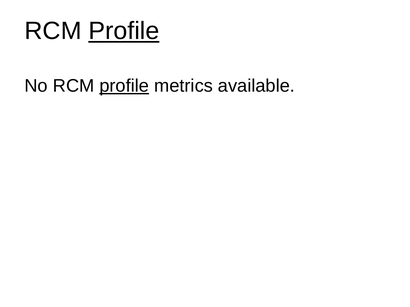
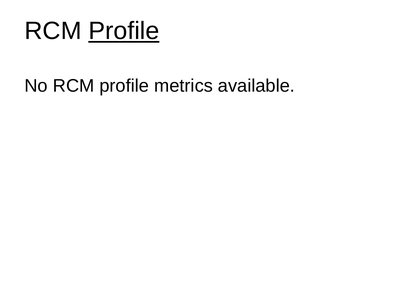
profile underline: present -> none (124, 86)
